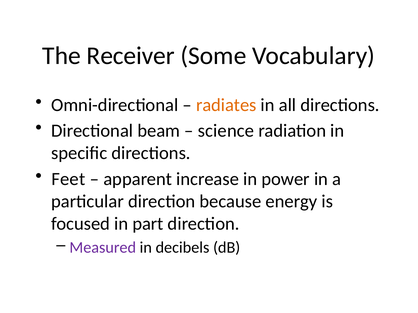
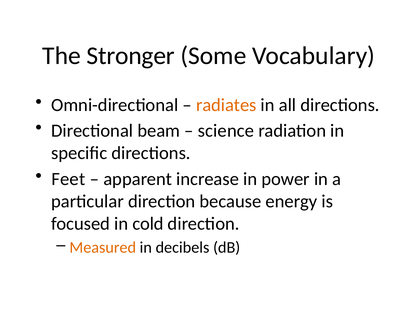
Receiver: Receiver -> Stronger (131, 56)
part: part -> cold (148, 224)
Measured colour: purple -> orange (103, 248)
